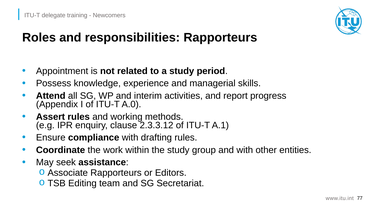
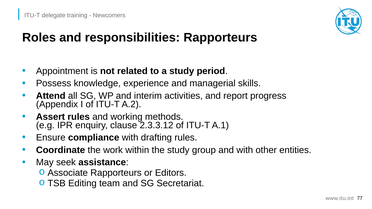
A.0: A.0 -> A.2 (131, 104)
